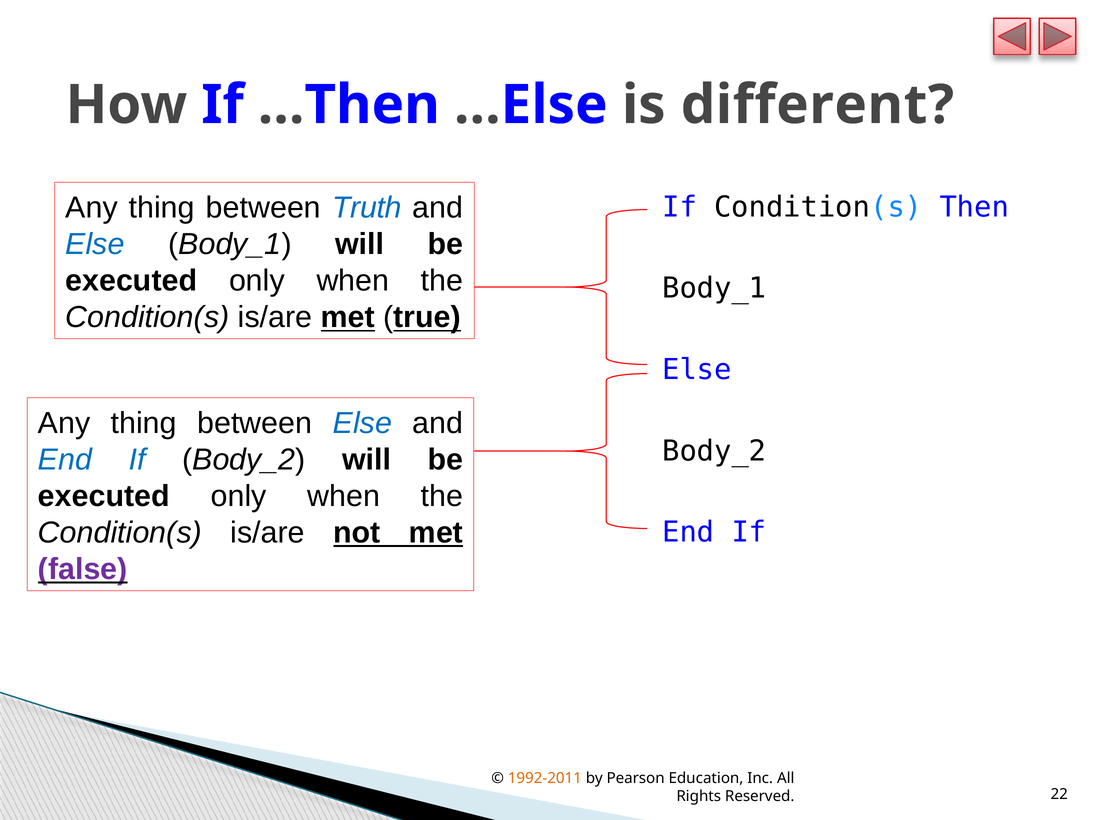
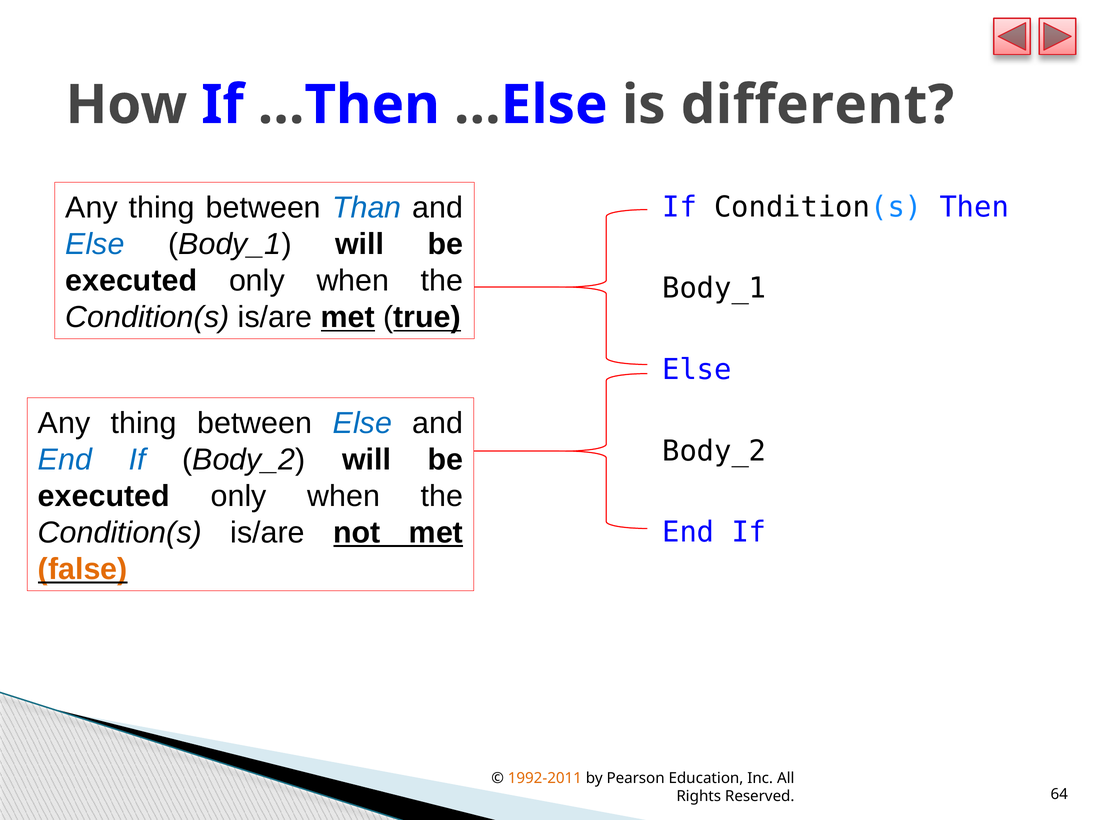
Truth: Truth -> Than (367, 208)
false colour: purple -> orange (83, 569)
22: 22 -> 64 (1059, 795)
